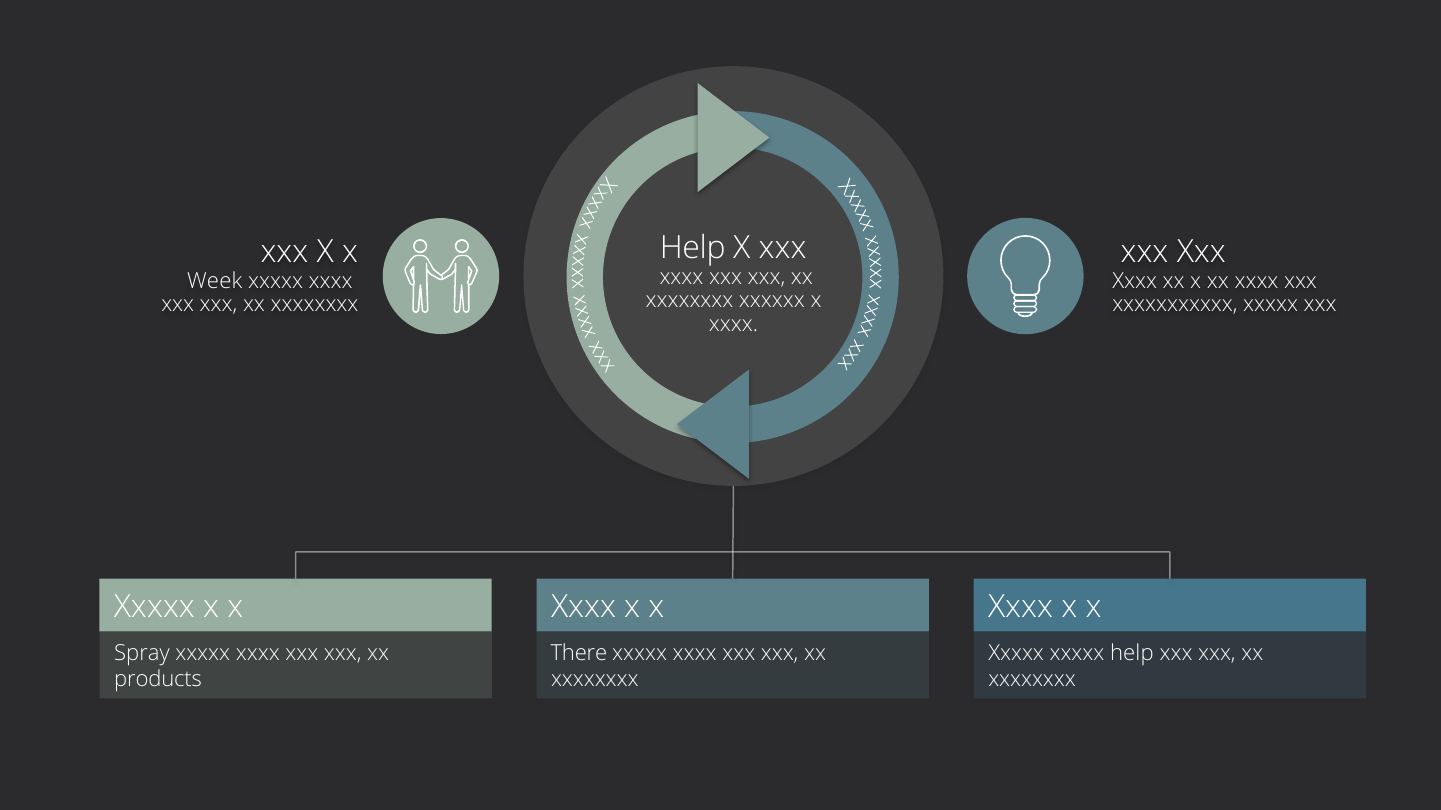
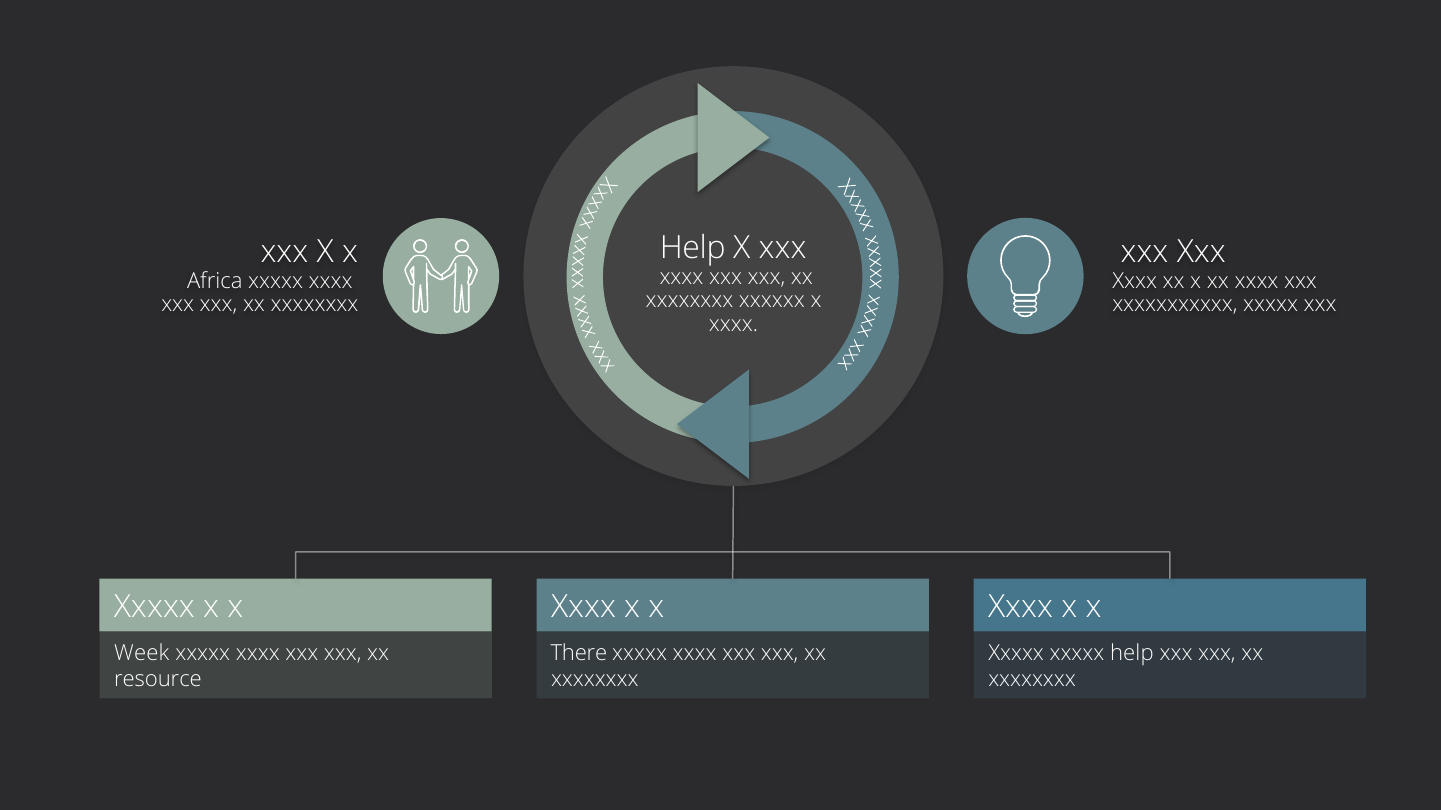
Week: Week -> Africa (215, 281)
Spray: Spray -> Week (142, 654)
products: products -> resource (158, 680)
